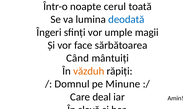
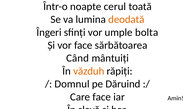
deodată colour: blue -> orange (126, 20)
magii: magii -> bolta (147, 33)
Minune: Minune -> Dăruind (123, 85)
Care deal: deal -> face (102, 98)
